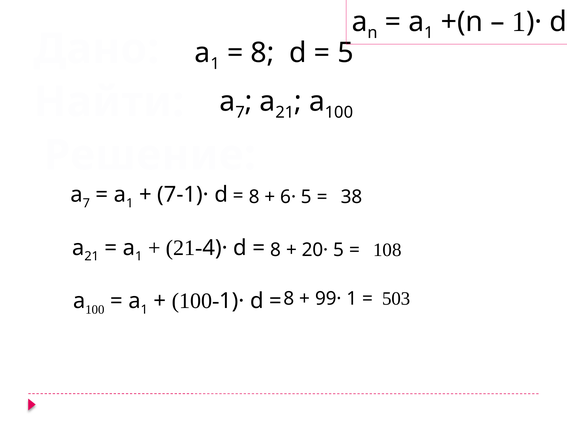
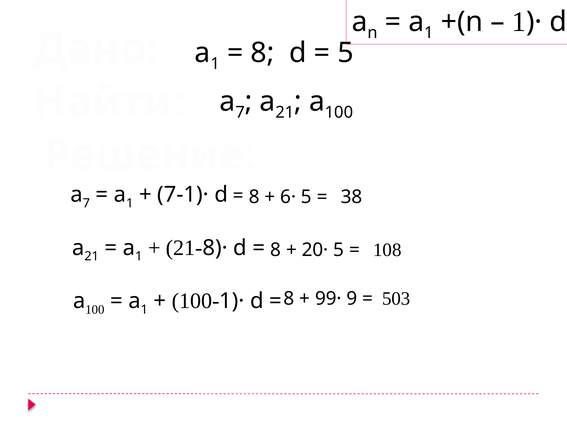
4)·: 4)· -> 8)· (215, 248)
99· 1: 1 -> 9 (352, 299)
